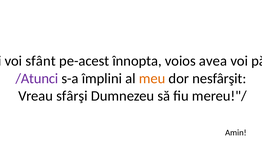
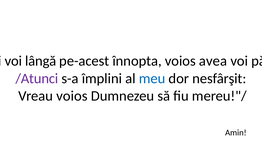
voi sfânt: sfânt -> lângă (41, 61)
meu colour: orange -> blue (152, 79)
Vreau sfârşi: sfârşi -> voios (72, 96)
